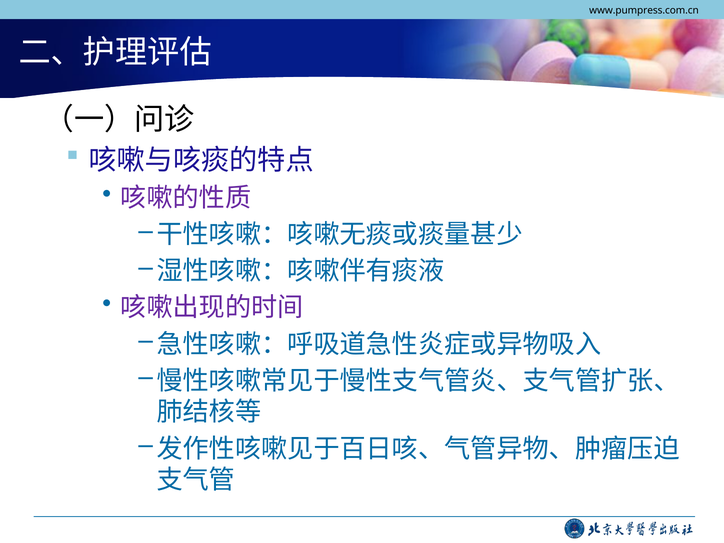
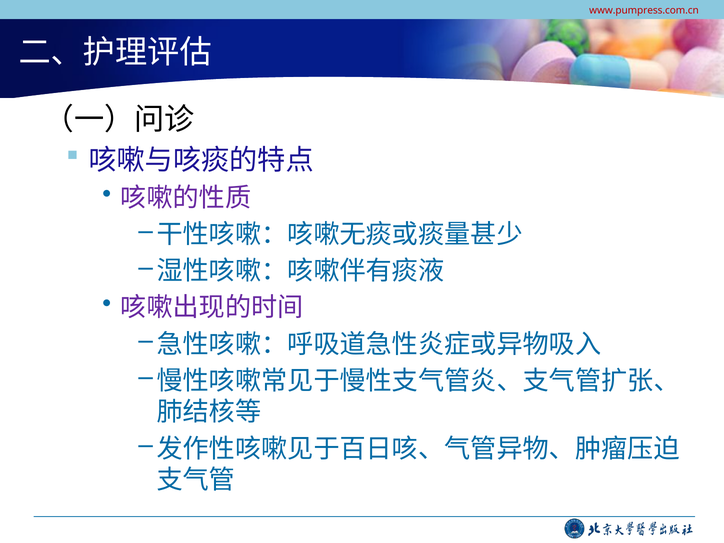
www.pumpress.com.cn colour: black -> red (644, 10)
